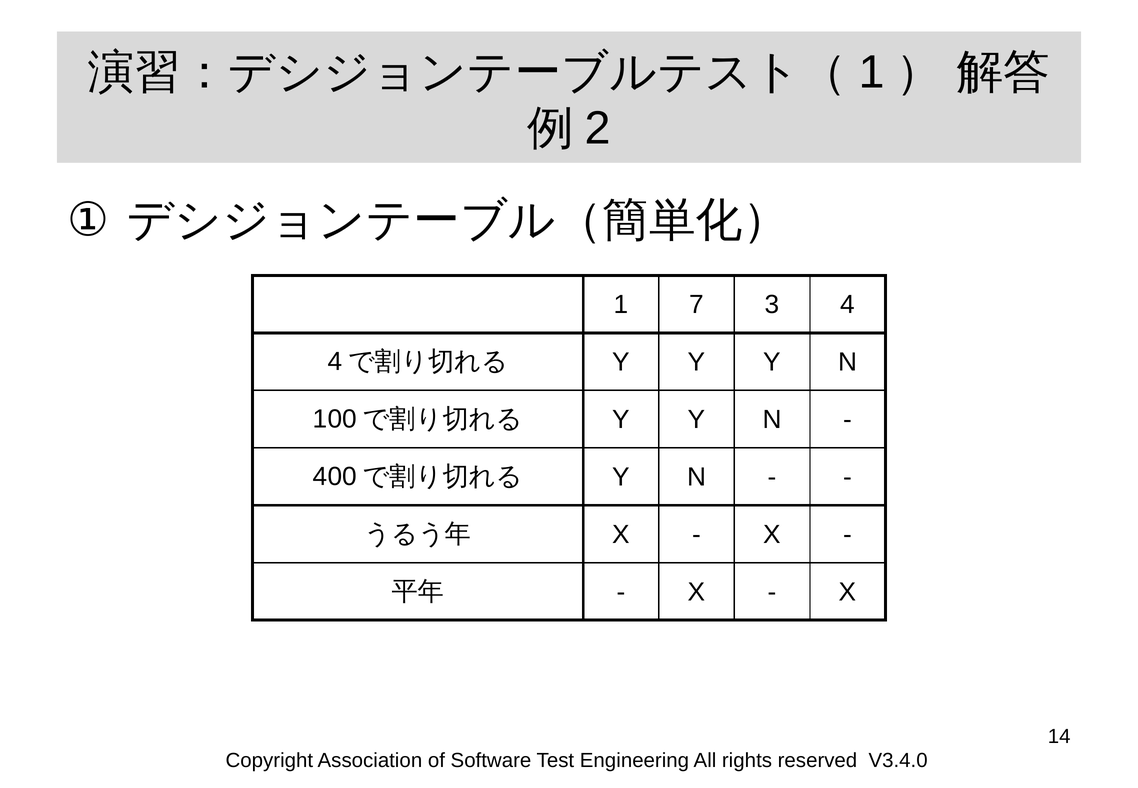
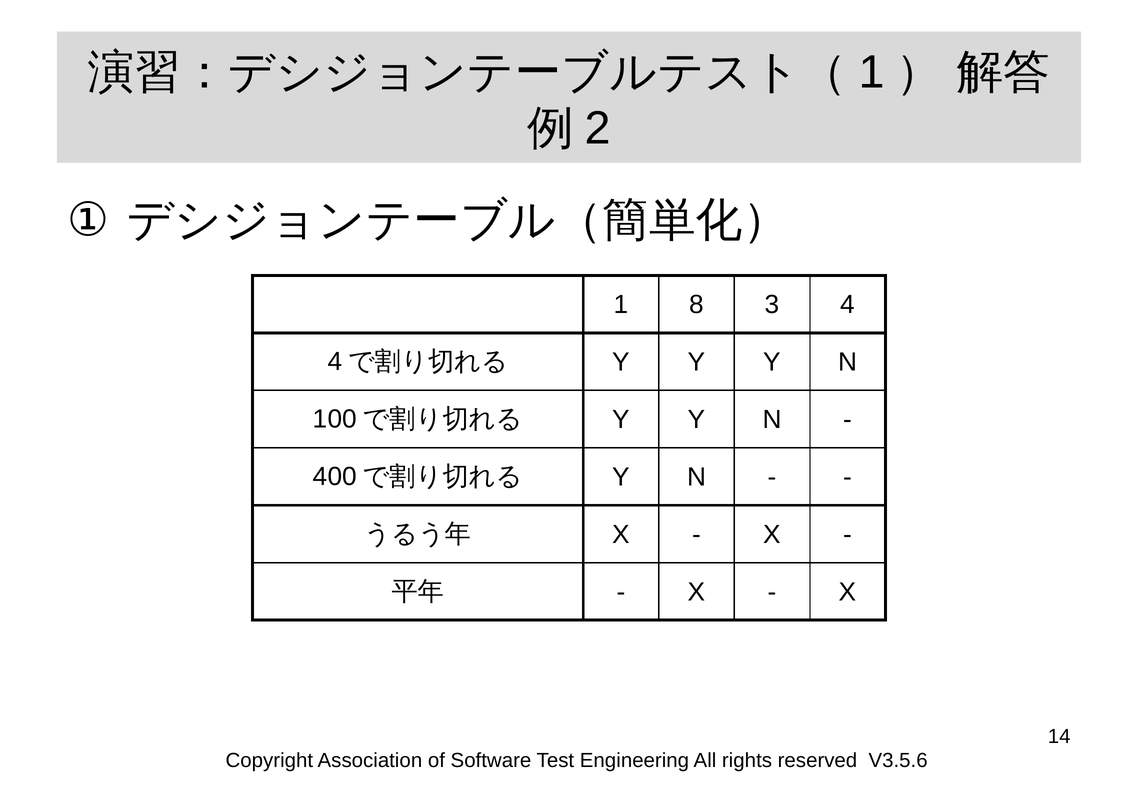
7: 7 -> 8 (697, 305)
V3.4.0: V3.4.0 -> V3.5.6 (898, 760)
